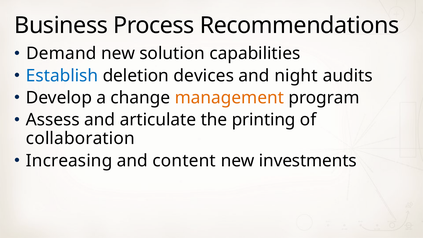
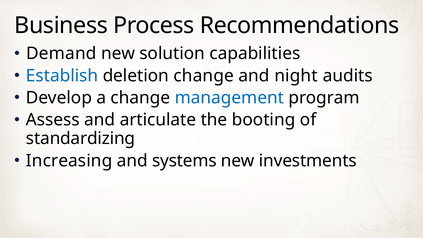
deletion devices: devices -> change (204, 76)
management colour: orange -> blue (229, 98)
printing: printing -> booting (264, 120)
collaboration: collaboration -> standardizing (81, 139)
content: content -> systems (184, 161)
